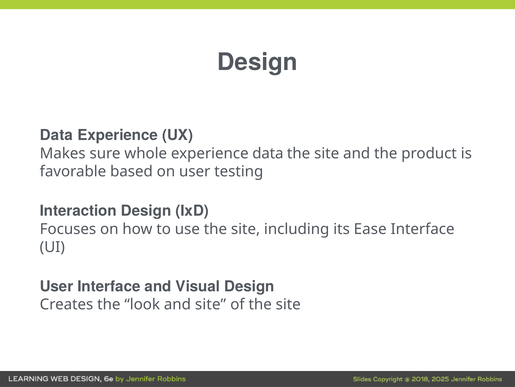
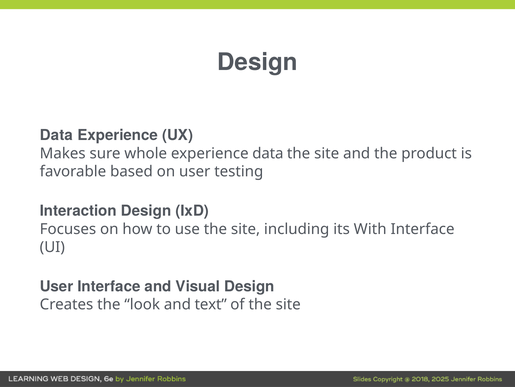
Ease: Ease -> With (370, 229)
and site: site -> text (211, 304)
